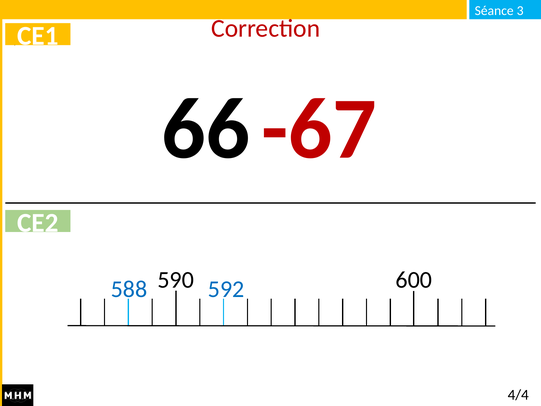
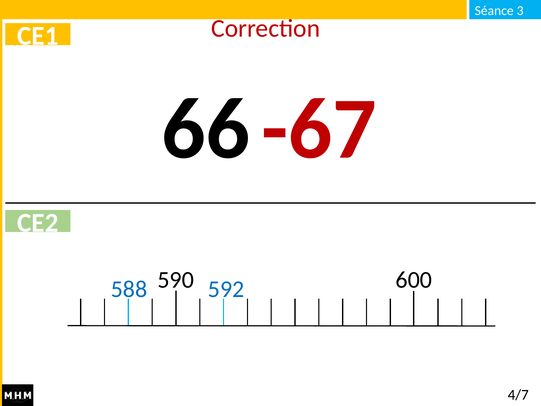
4/4: 4/4 -> 4/7 (518, 395)
